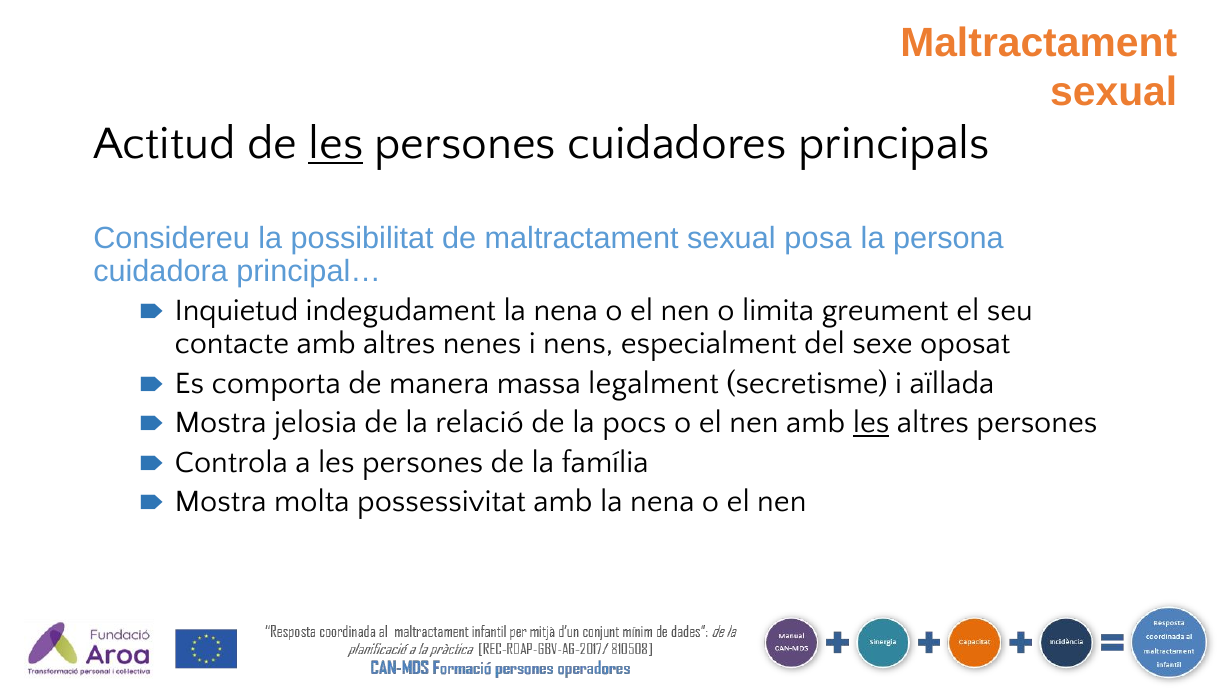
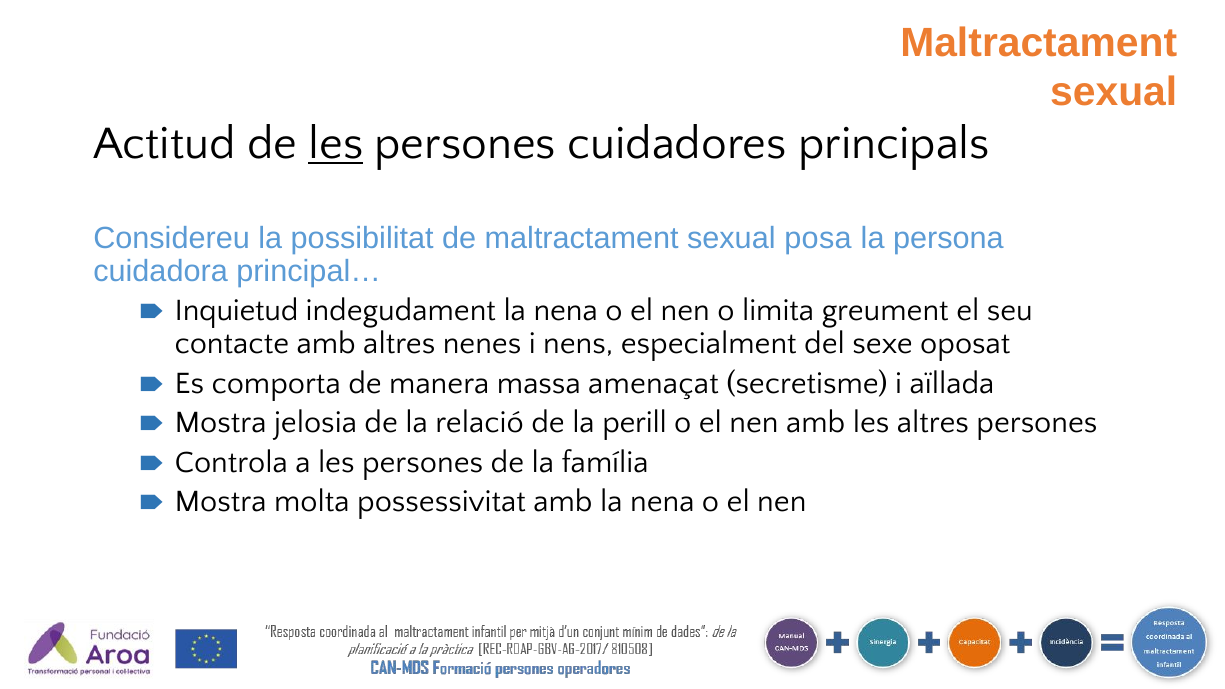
legalment: legalment -> amenaçat (654, 383)
pocs: pocs -> perill (635, 423)
les underline: present -> none (871, 423)
